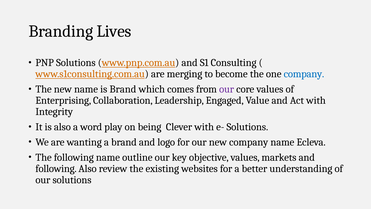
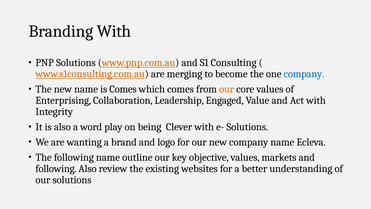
Branding Lives: Lives -> With (114, 31)
is Brand: Brand -> Comes (123, 89)
our colour: purple -> orange (227, 89)
